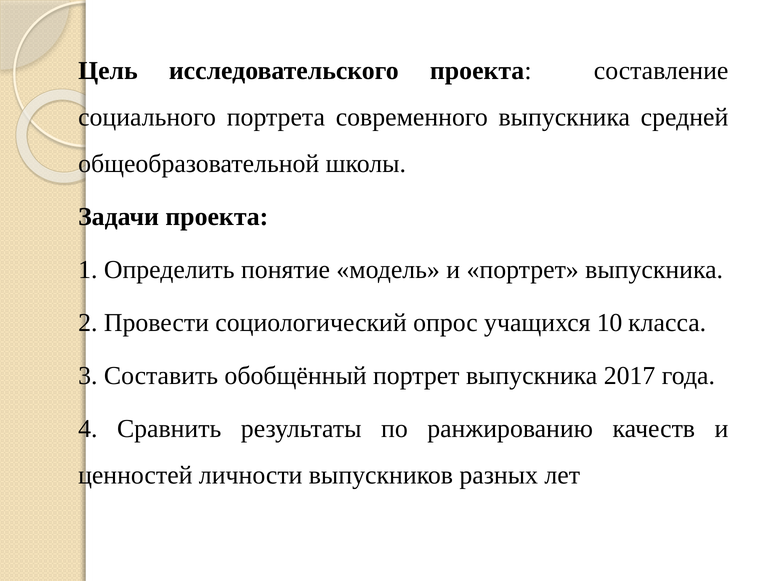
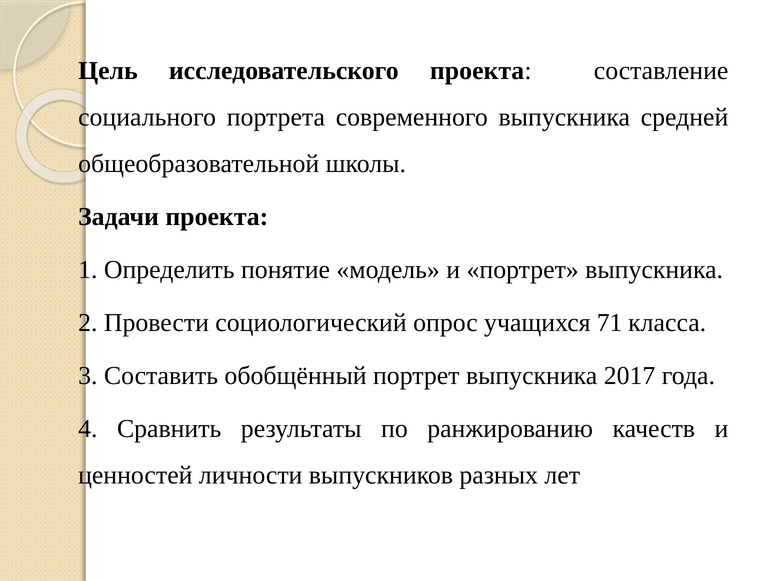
10: 10 -> 71 (610, 322)
